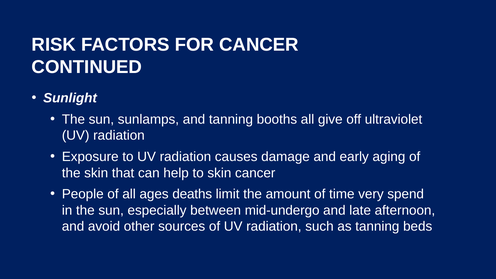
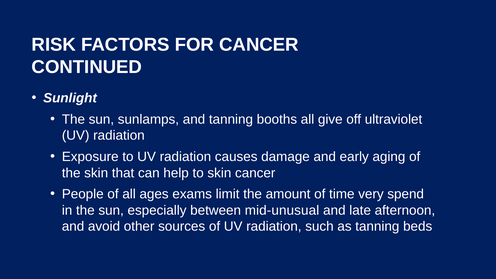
deaths: deaths -> exams (192, 194)
mid-undergo: mid-undergo -> mid-unusual (282, 210)
